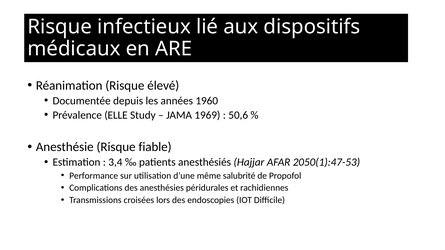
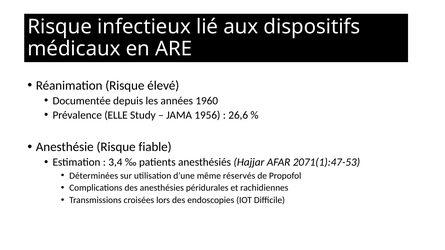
1969: 1969 -> 1956 (207, 115)
50,6: 50,6 -> 26,6 (238, 115)
2050(1):47-53: 2050(1):47-53 -> 2071(1):47-53 (326, 163)
Performance: Performance -> Déterminées (94, 176)
salubrité: salubrité -> réservés (239, 176)
